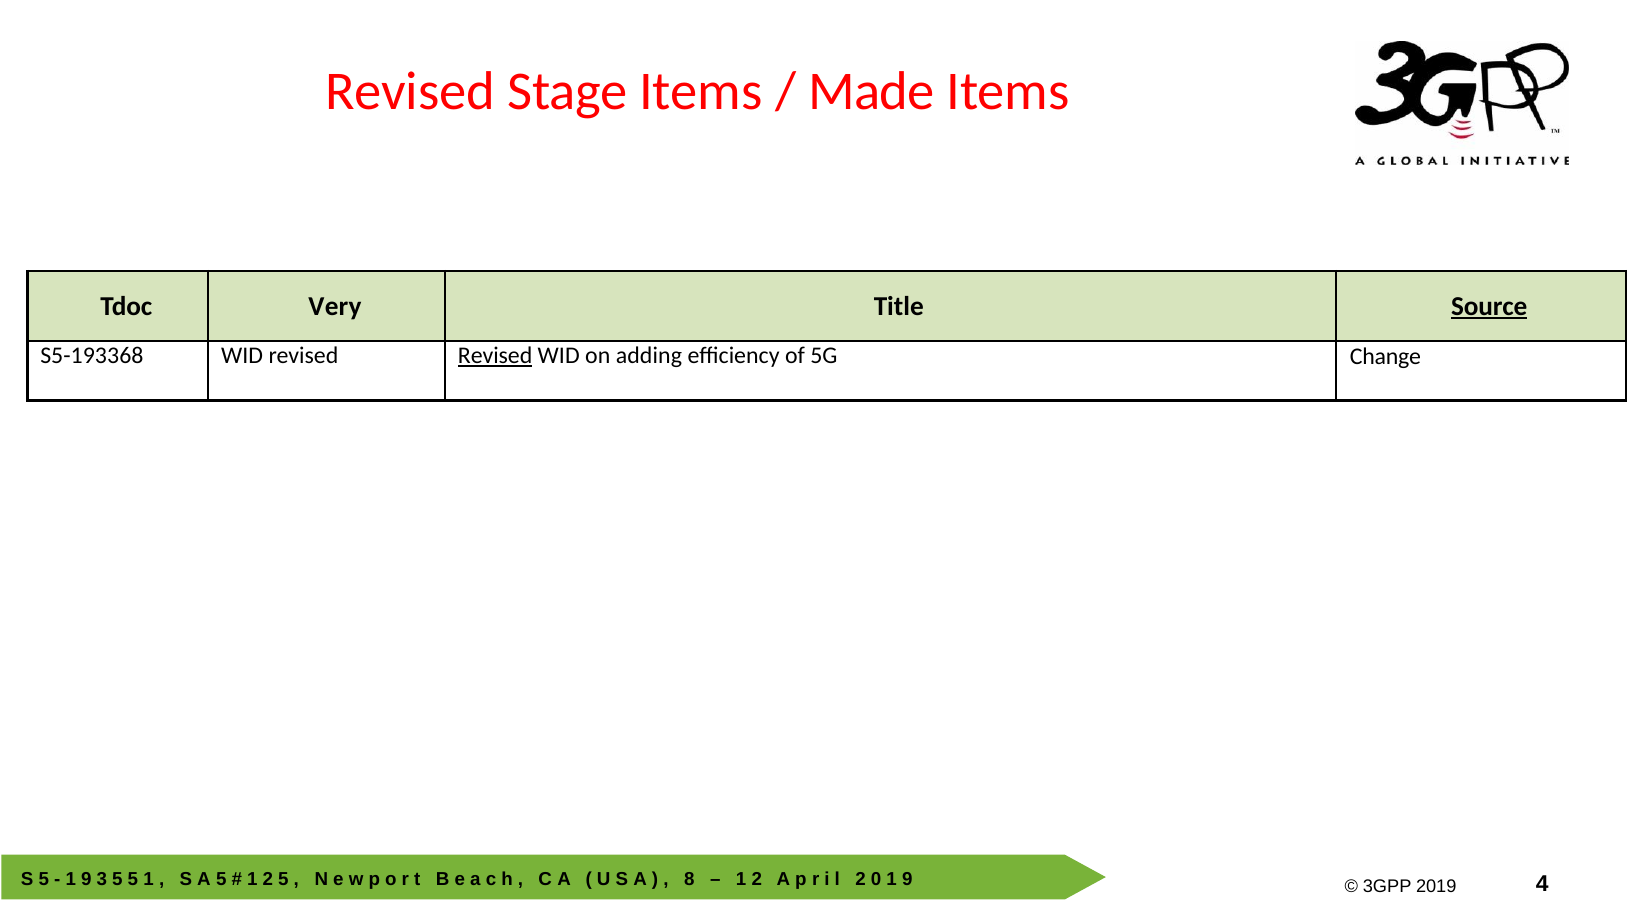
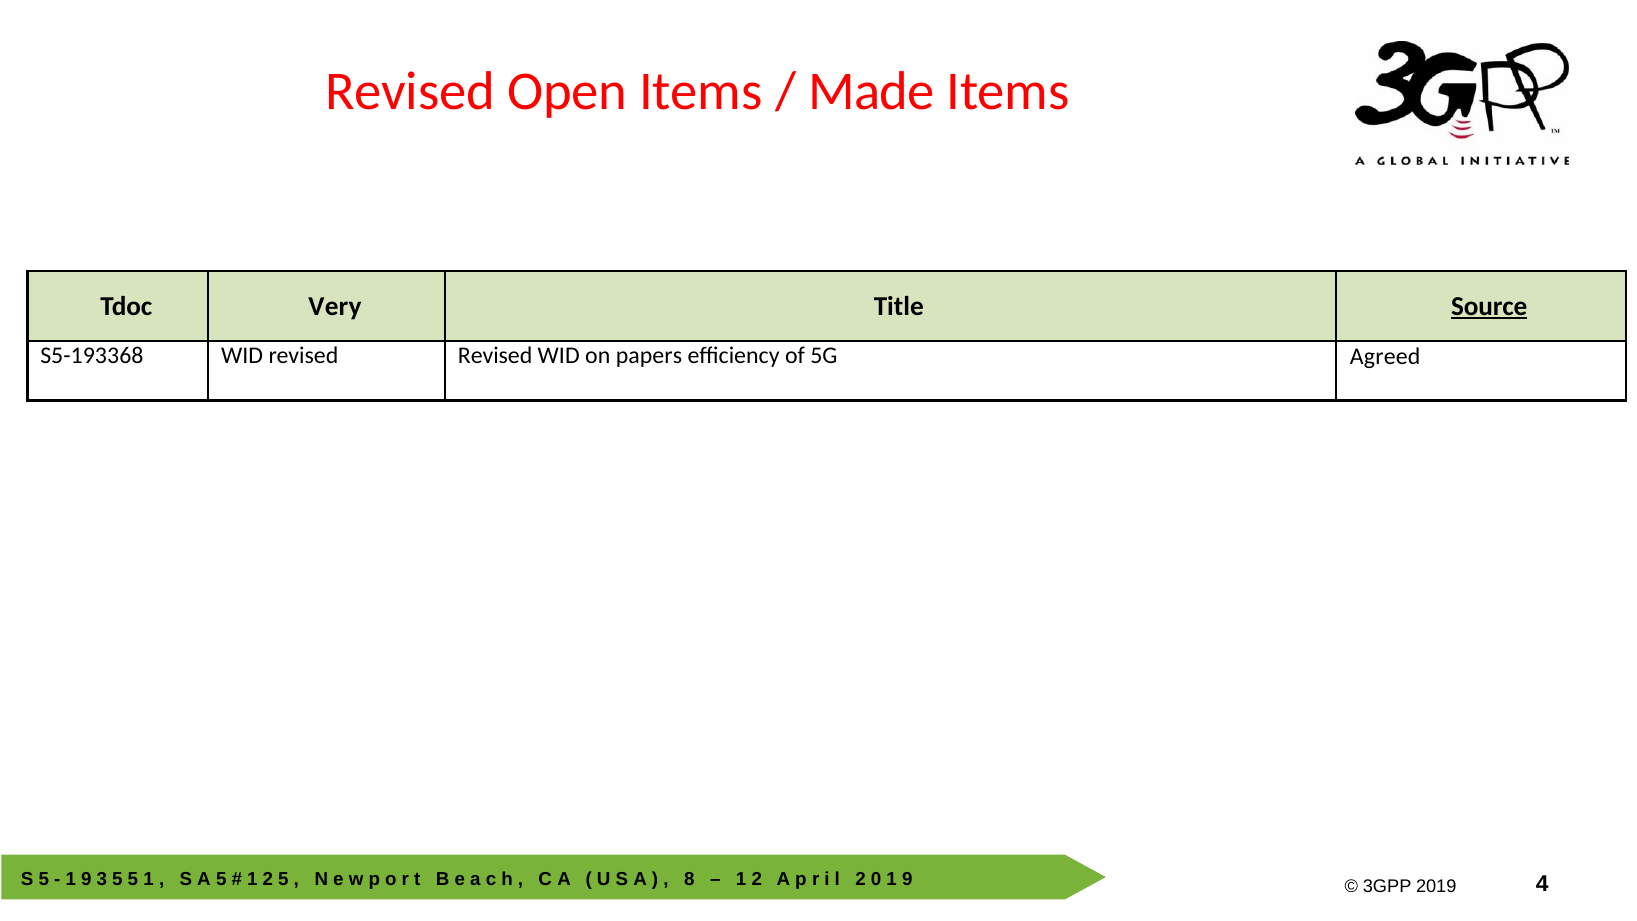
Stage: Stage -> Open (567, 92)
Revised underline: present -> none (495, 355)
adding: adding -> papers (649, 355)
Change: Change -> Agreed (1385, 357)
